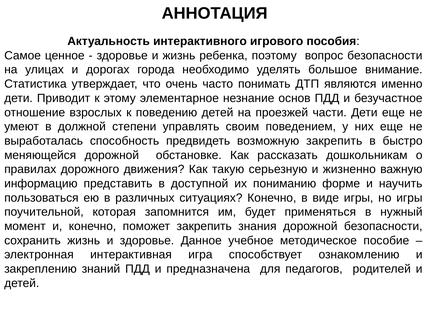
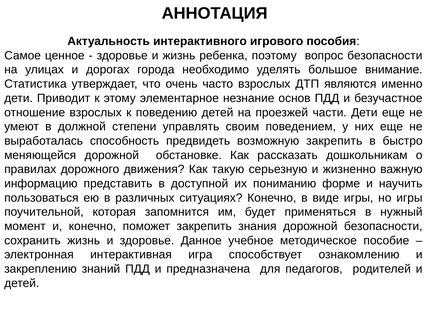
часто понимать: понимать -> взрослых (264, 84)
